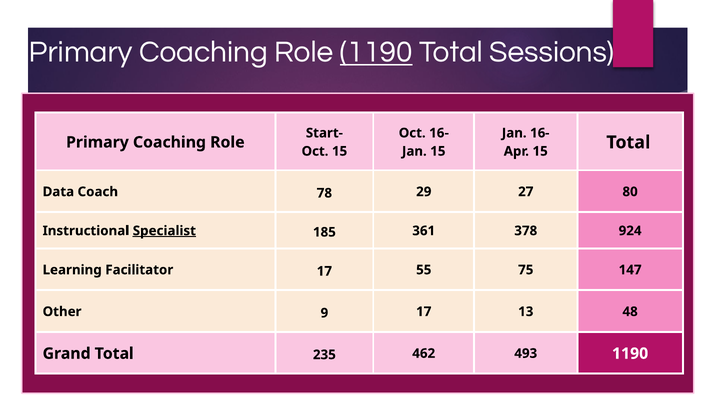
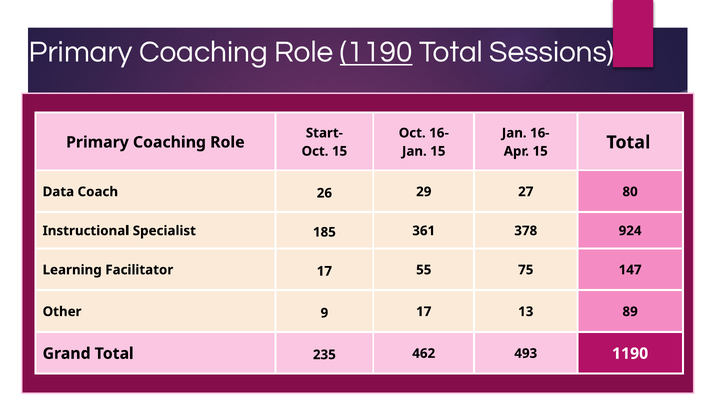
78: 78 -> 26 (324, 193)
Specialist underline: present -> none (164, 231)
48: 48 -> 89 (630, 311)
